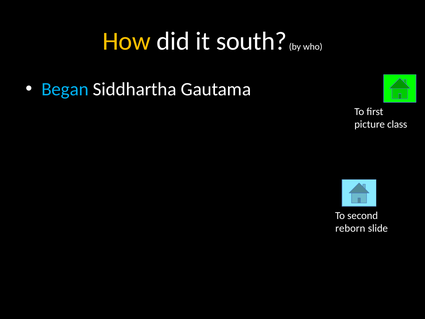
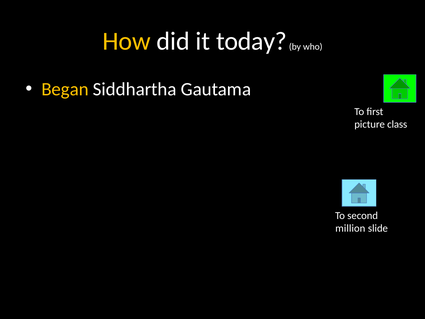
south: south -> today (252, 41)
Began colour: light blue -> yellow (65, 89)
reborn: reborn -> million (350, 228)
